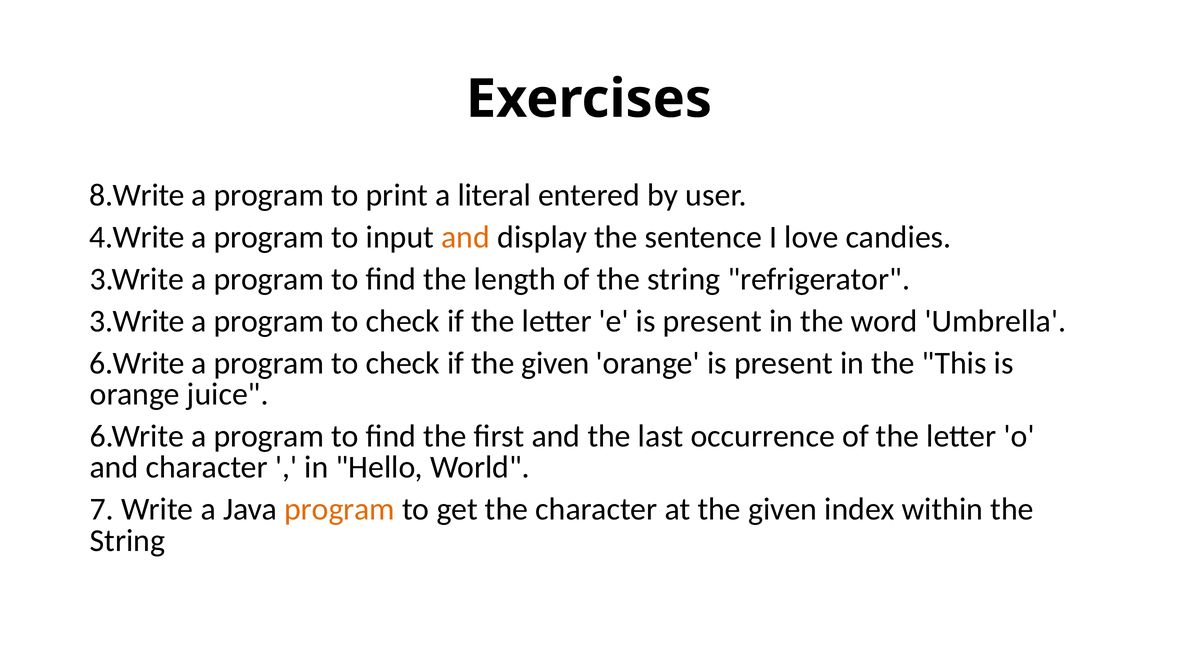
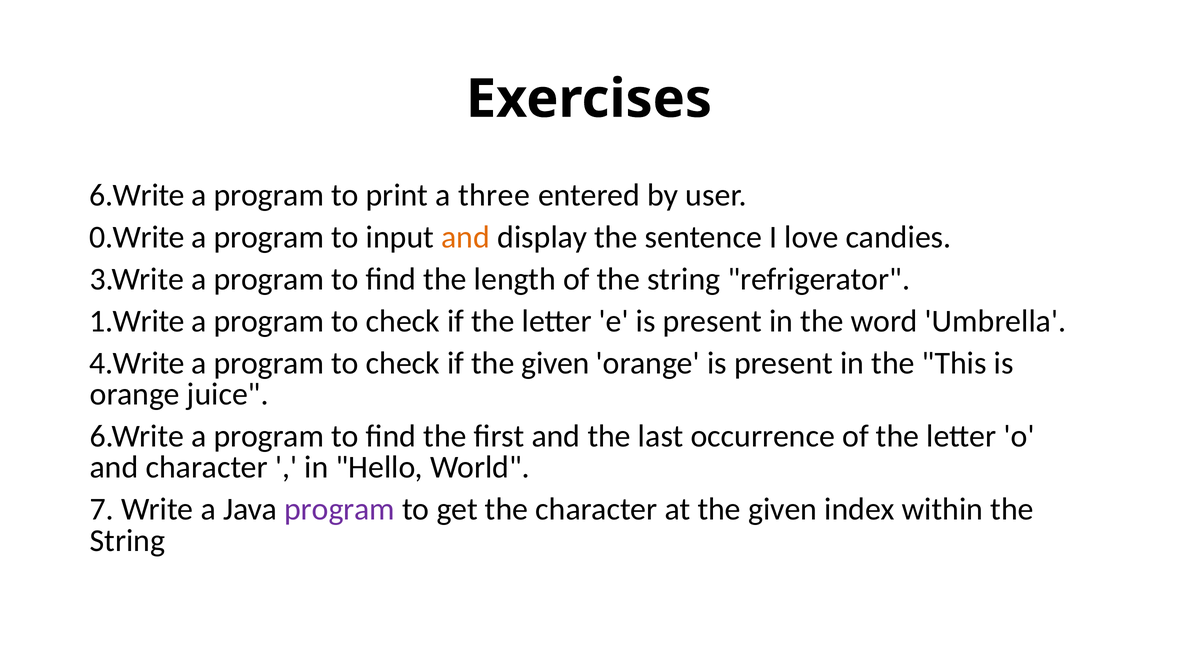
8.Write: 8.Write -> 6.Write (137, 195)
literal: literal -> three (494, 195)
4.Write: 4.Write -> 0.Write (137, 237)
3.Write: 3.Write -> 1.Write (137, 321)
6.Write: 6.Write -> 4.Write (137, 363)
program colour: orange -> purple (340, 509)
